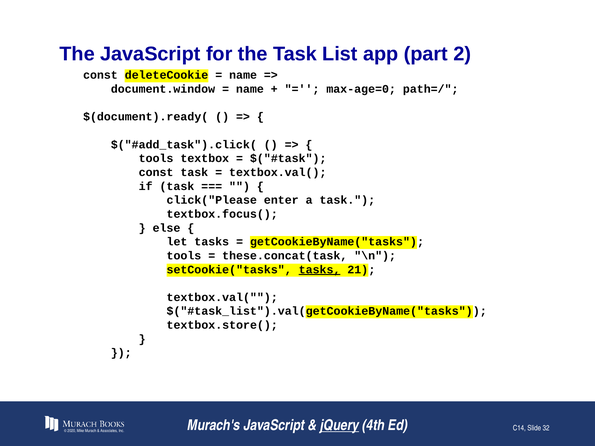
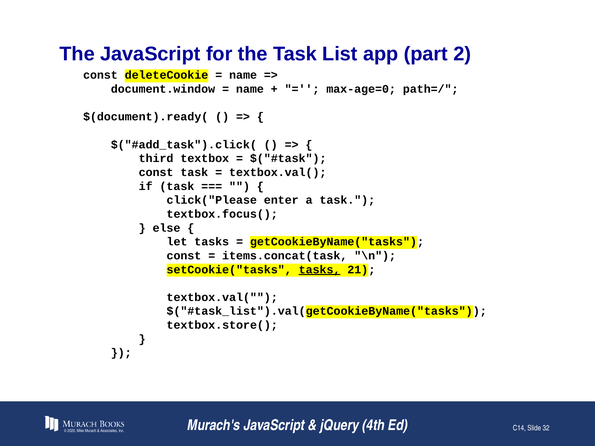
tools: tools -> third (156, 159)
tools: tools -> const (184, 256)
these.concat(task: these.concat(task -> items.concat(task (285, 256)
jQuery underline: present -> none (340, 425)
